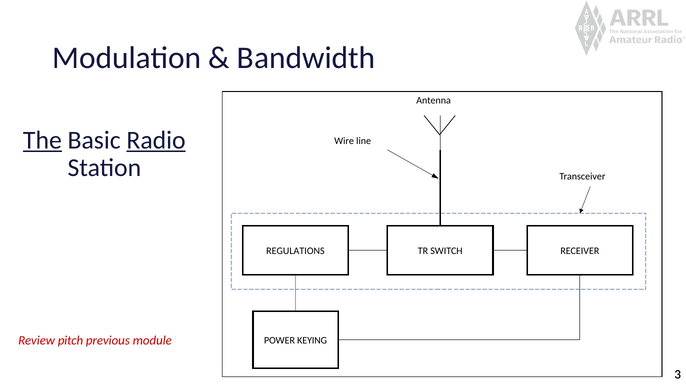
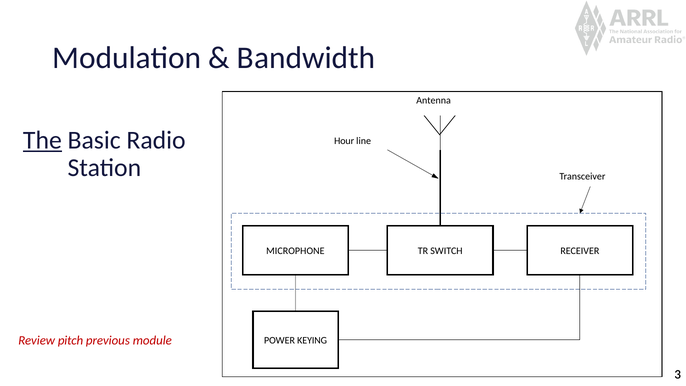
Radio underline: present -> none (156, 140)
Wire: Wire -> Hour (344, 141)
REGULATIONS: REGULATIONS -> MICROPHONE (295, 251)
